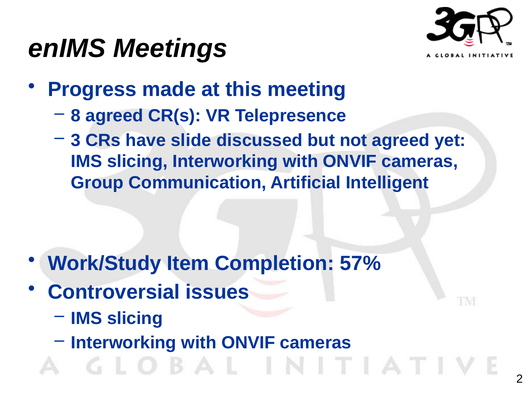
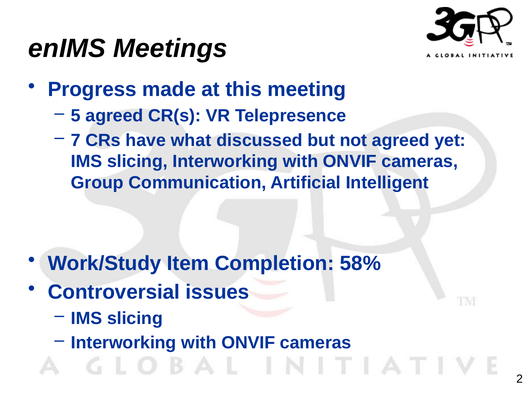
8: 8 -> 5 (76, 116)
3: 3 -> 7 (76, 140)
slide: slide -> what (191, 140)
57%: 57% -> 58% (360, 263)
